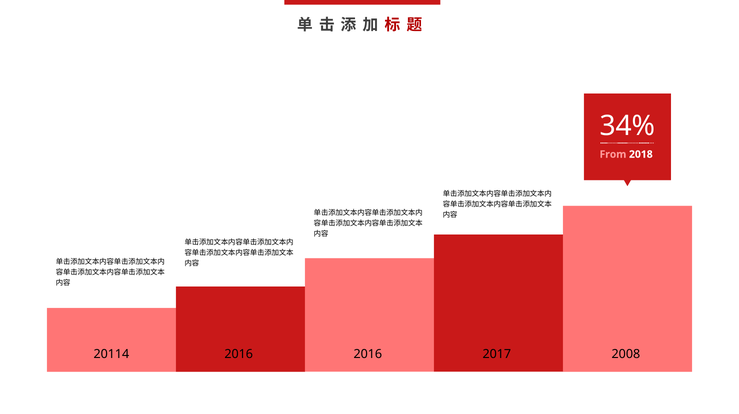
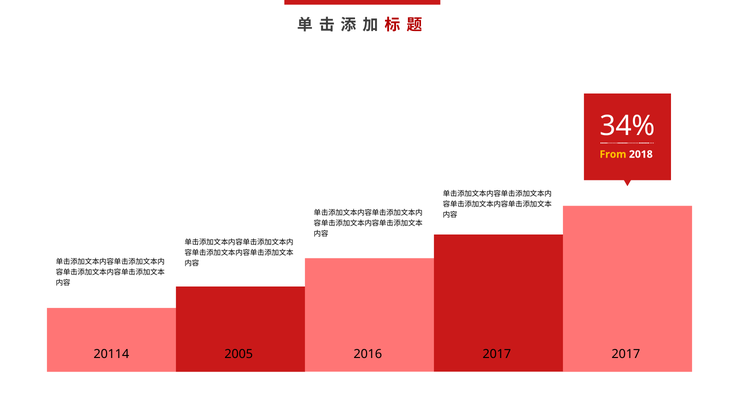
From colour: pink -> yellow (613, 154)
20114 2016: 2016 -> 2005 (239, 354)
2017 2008: 2008 -> 2017 (626, 354)
